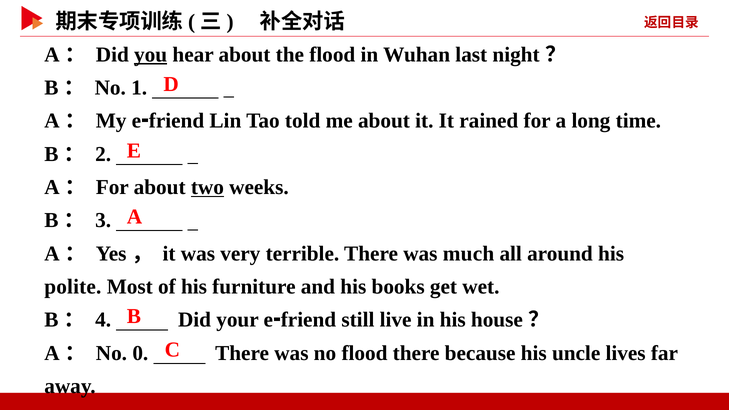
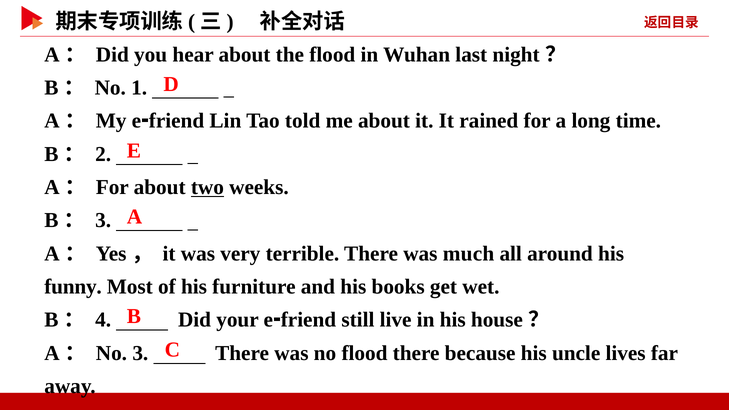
you underline: present -> none (151, 55)
polite: polite -> funny (73, 287)
No 0: 0 -> 3 (140, 353)
